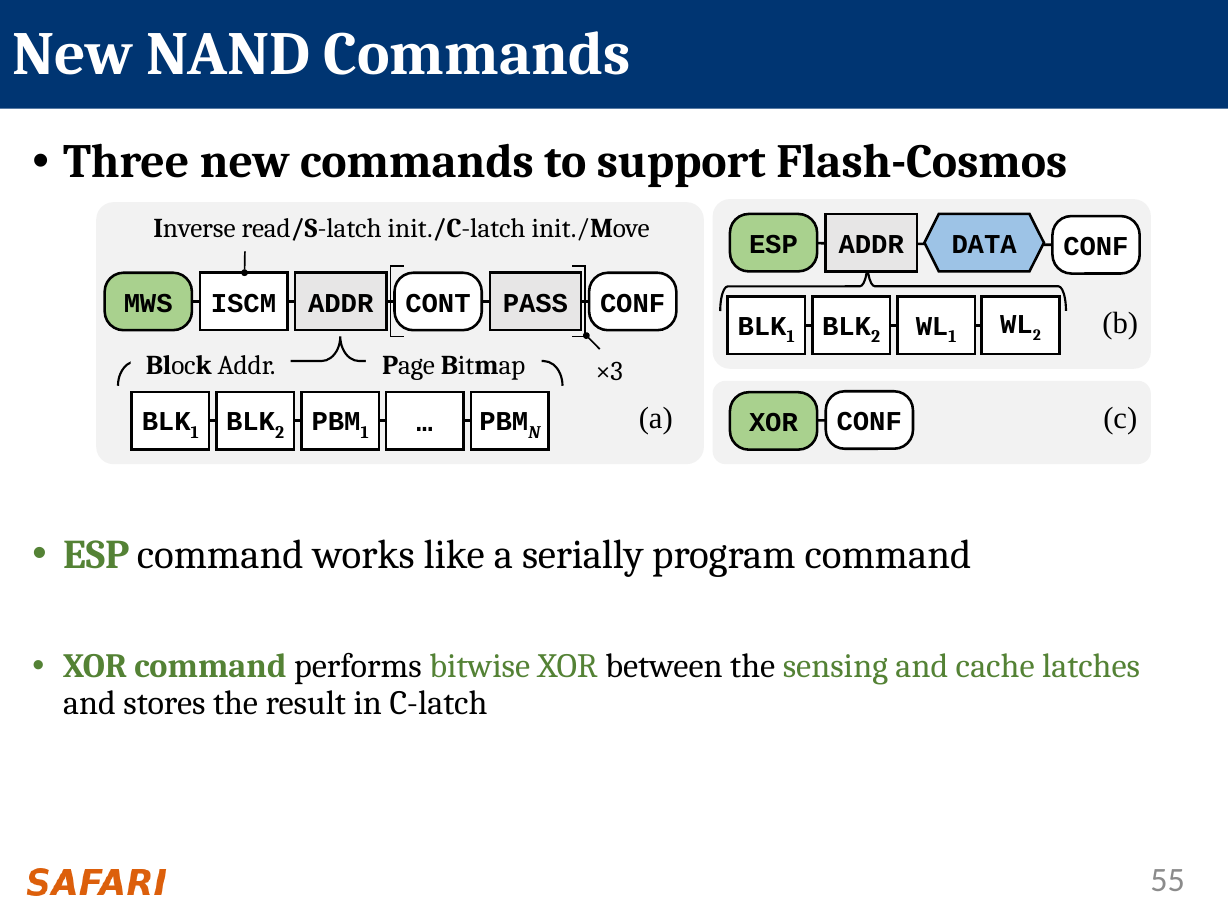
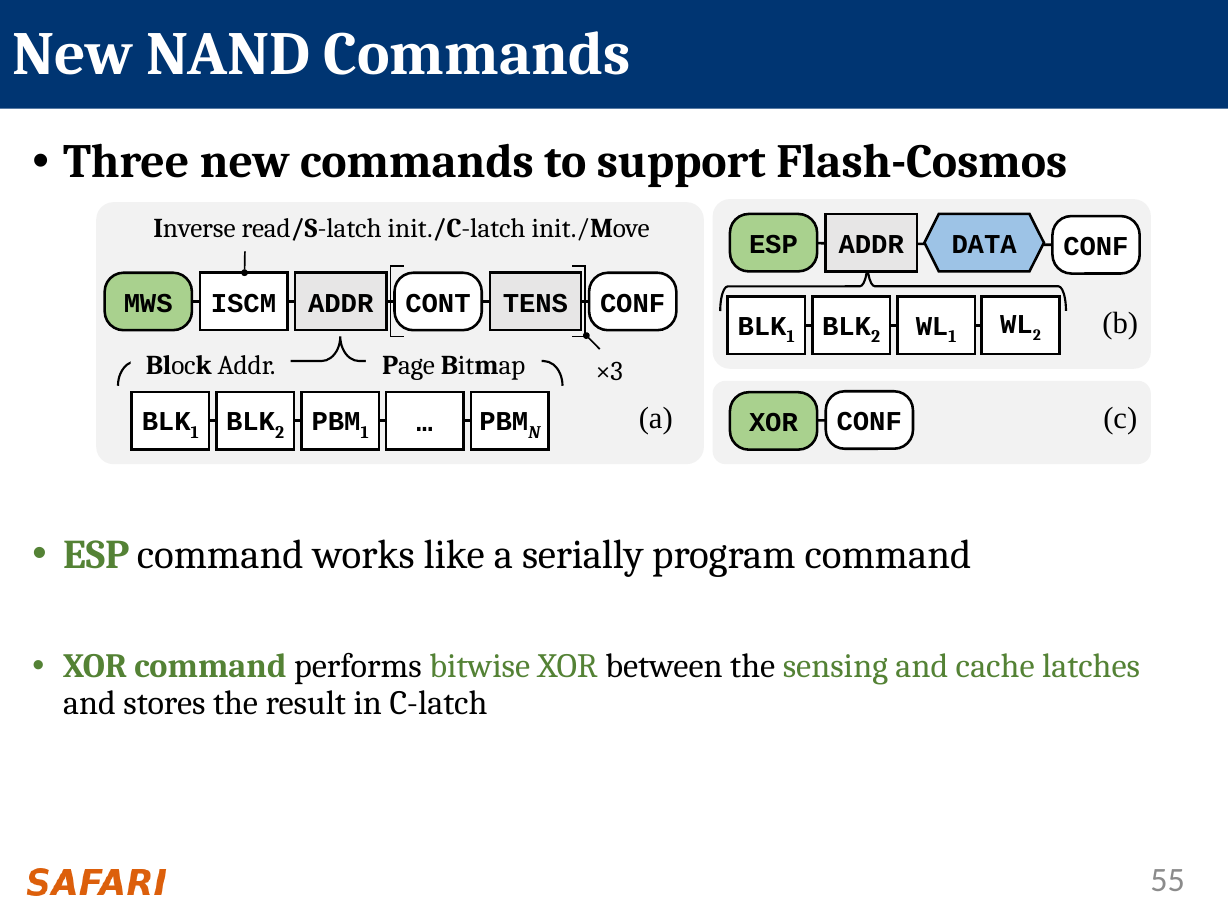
PASS: PASS -> TENS (535, 303)
